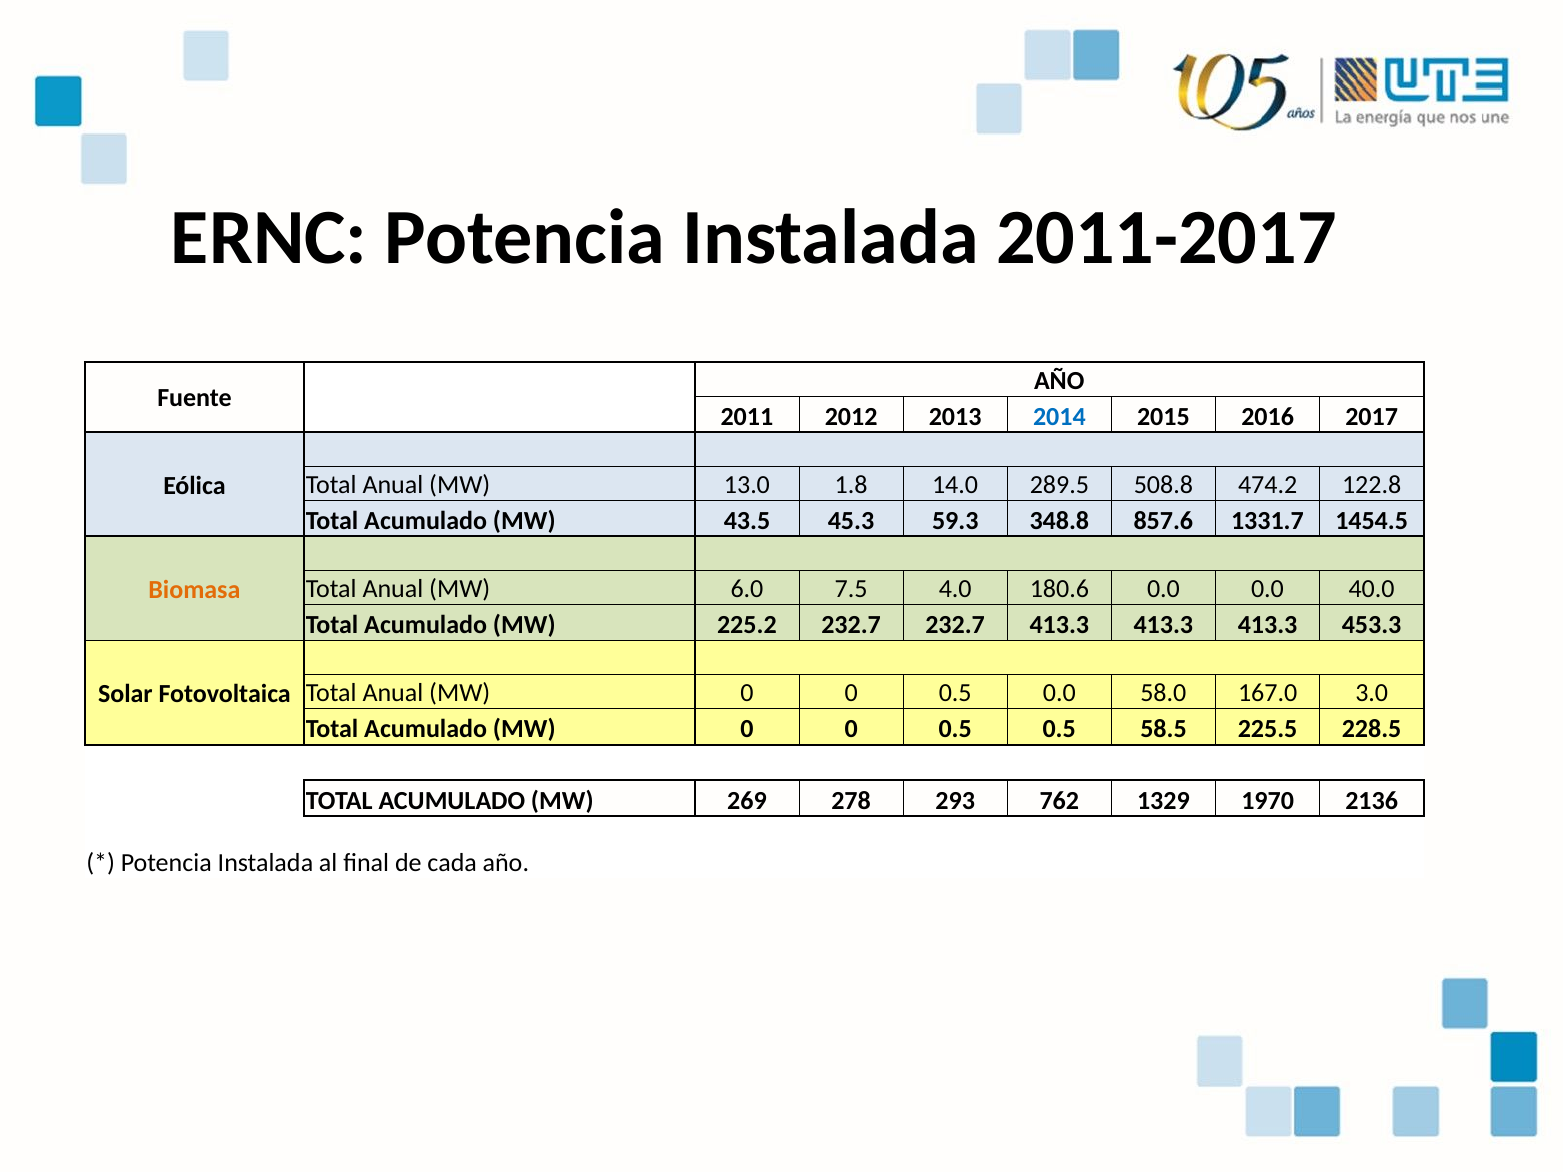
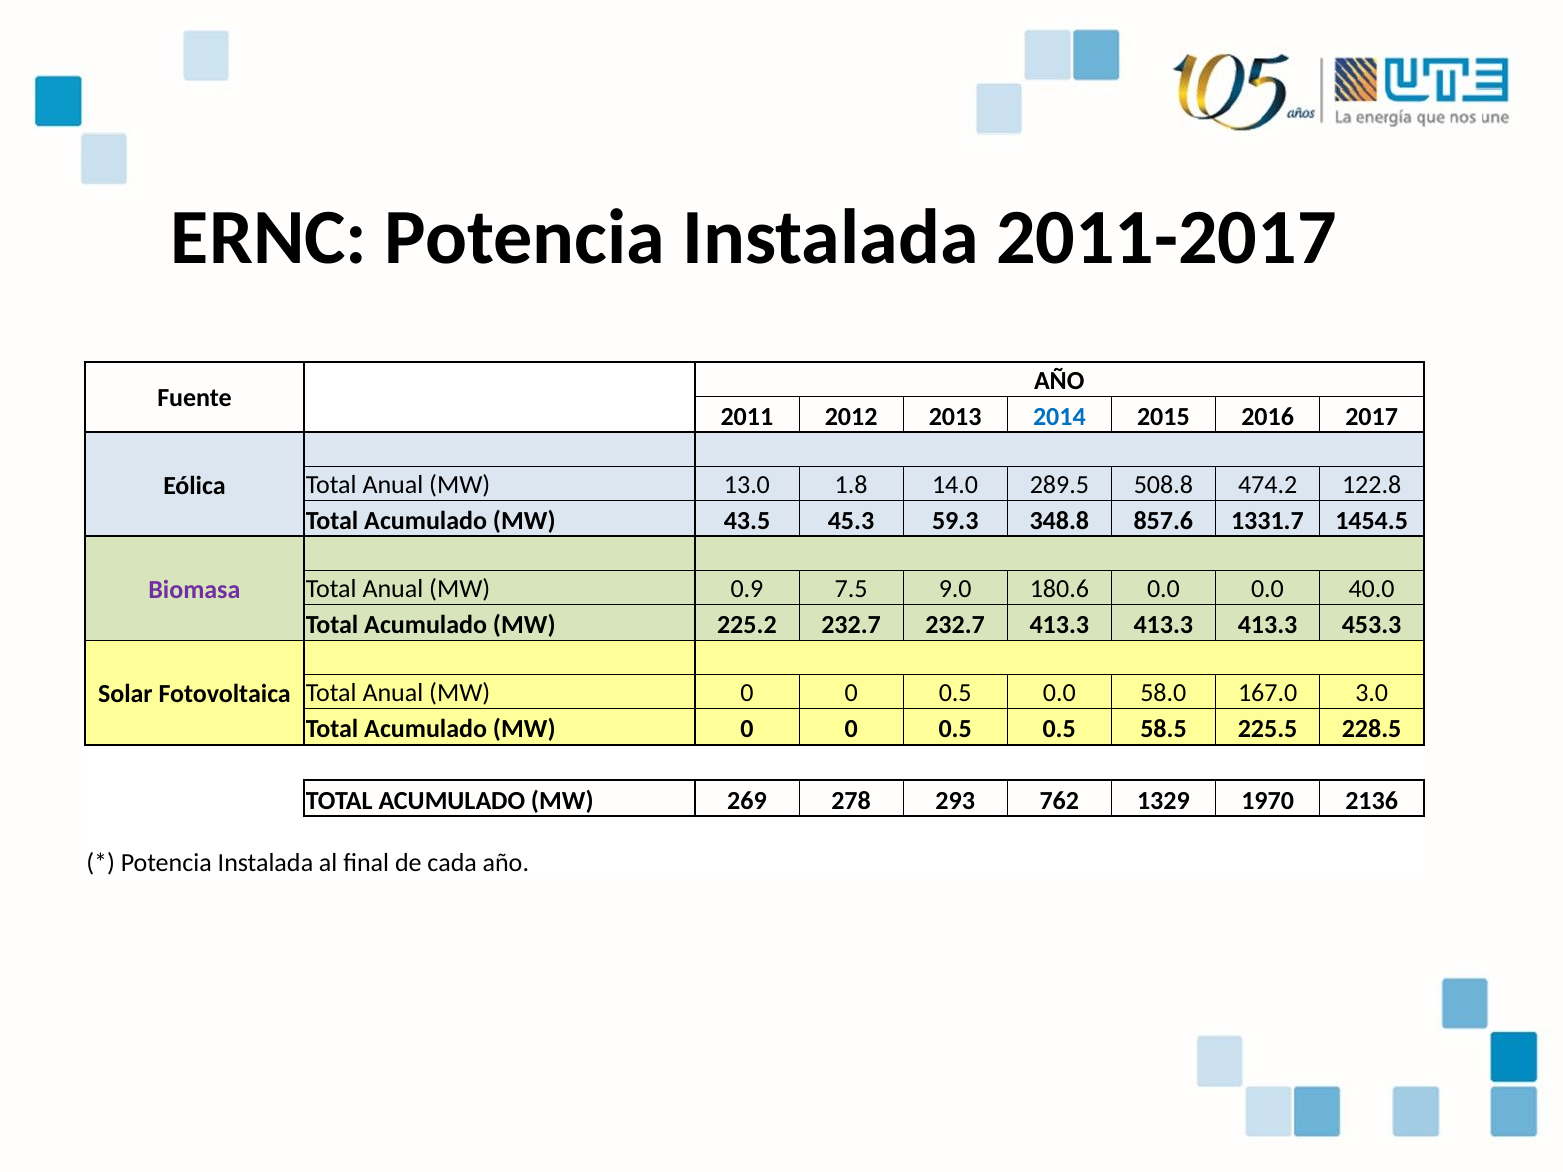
Biomasa colour: orange -> purple (194, 590)
6.0: 6.0 -> 0.9 (747, 589)
4.0: 4.0 -> 9.0 (955, 589)
